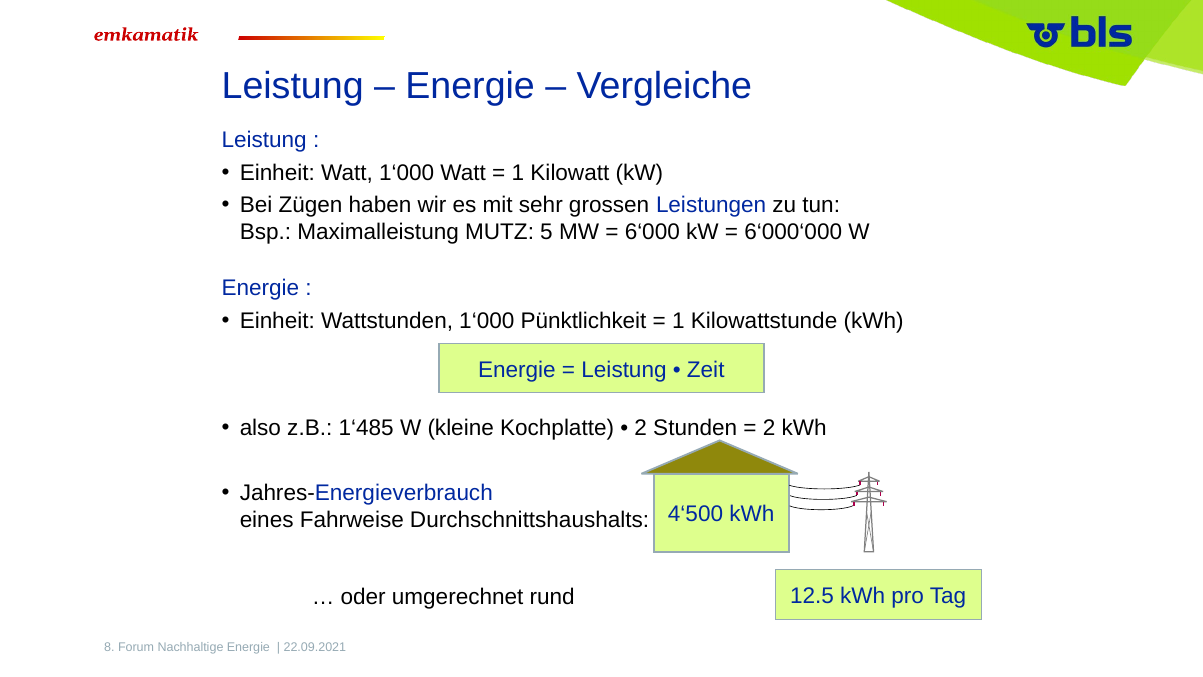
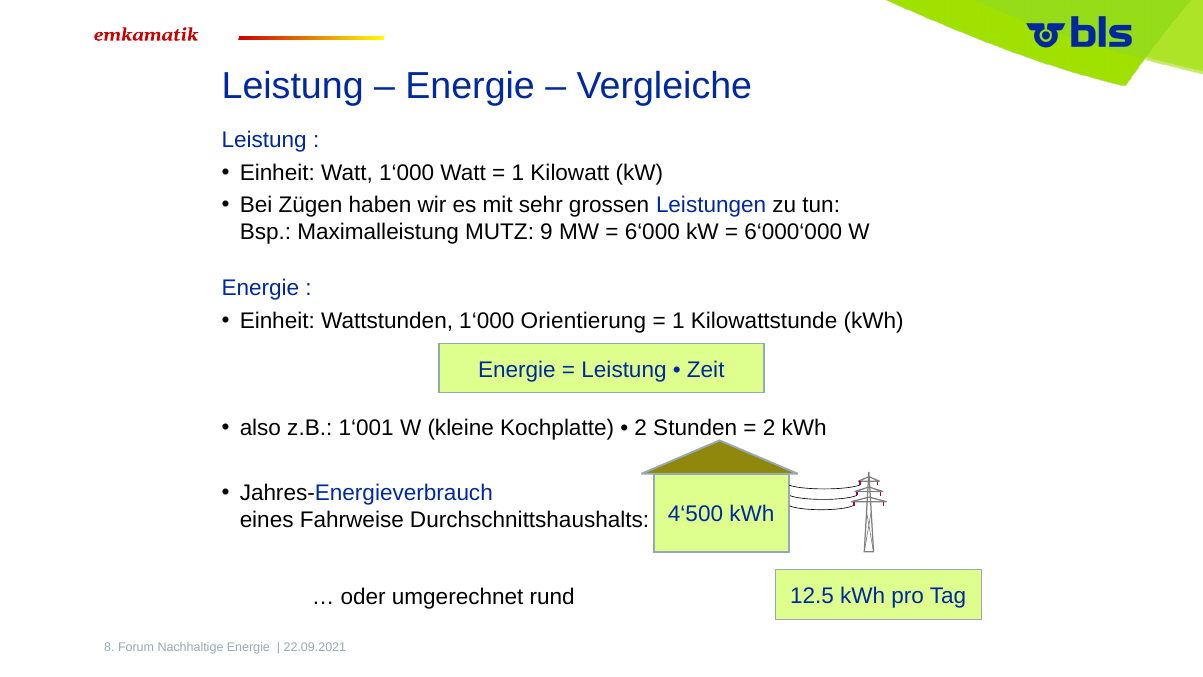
5: 5 -> 9 (547, 232)
Pünktlichkeit: Pünktlichkeit -> Orientierung (583, 321)
1‘485: 1‘485 -> 1‘001 (366, 428)
